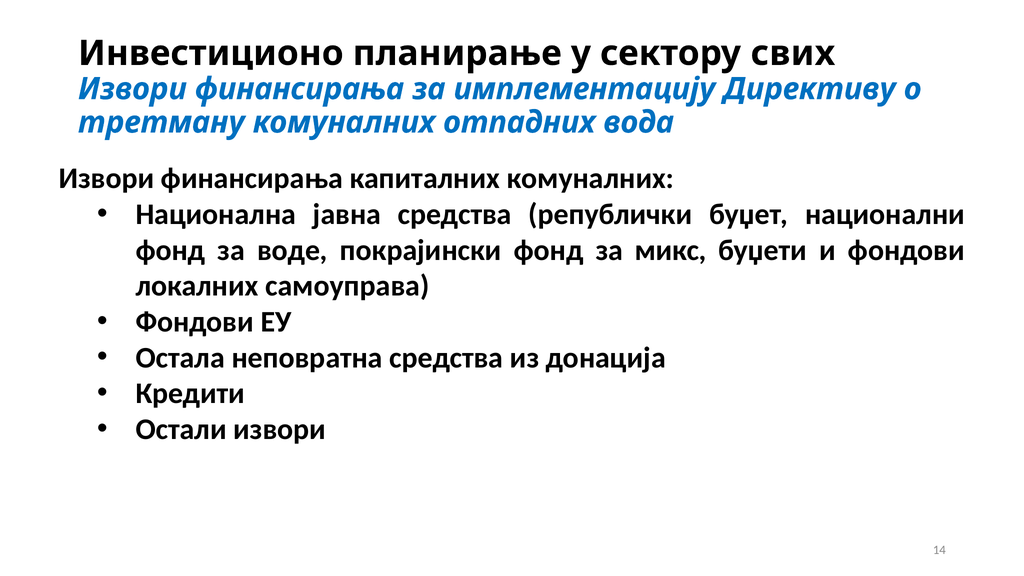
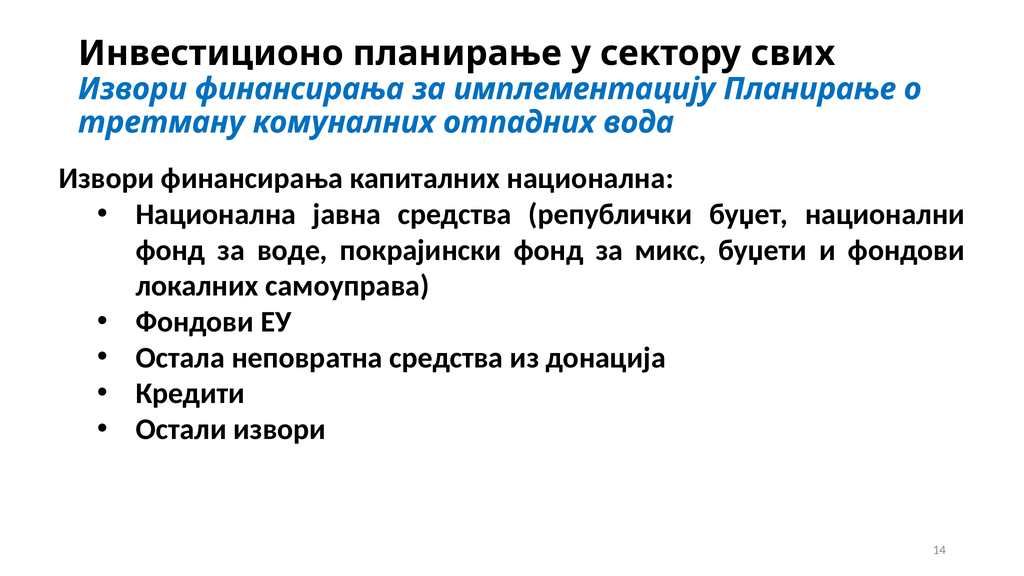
имплементацију Директиву: Директиву -> Планирање (810, 89)
капиталних комуналних: комуналних -> национална (590, 178)
